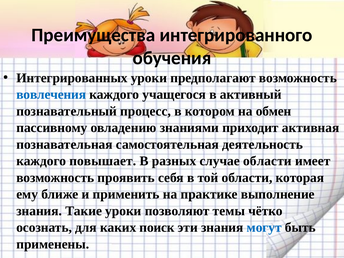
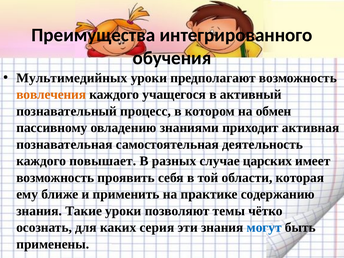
Интегрированных: Интегрированных -> Мультимедийных (72, 78)
вовлечения colour: blue -> orange (51, 95)
случае области: области -> царских (268, 161)
выполнение: выполнение -> содержанию (278, 194)
поиск: поиск -> серия (157, 227)
